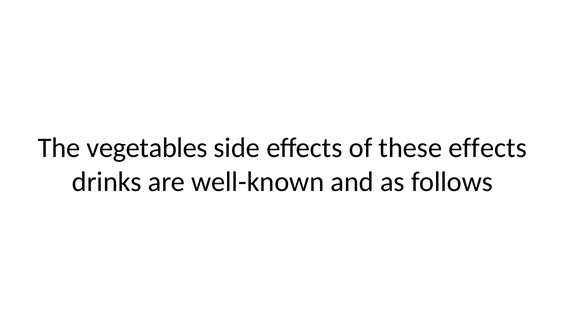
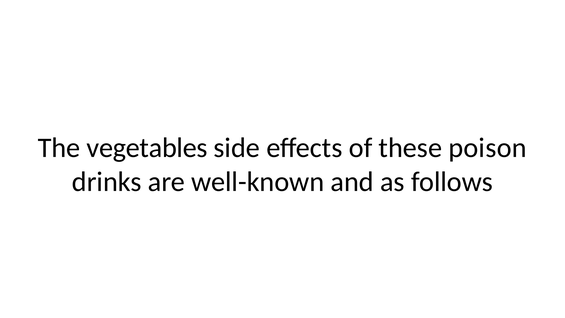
these effects: effects -> poison (488, 148)
